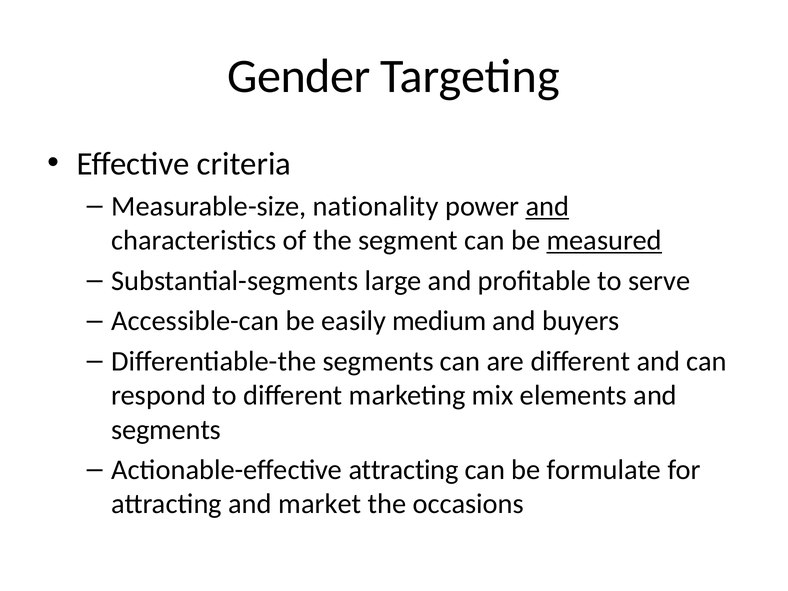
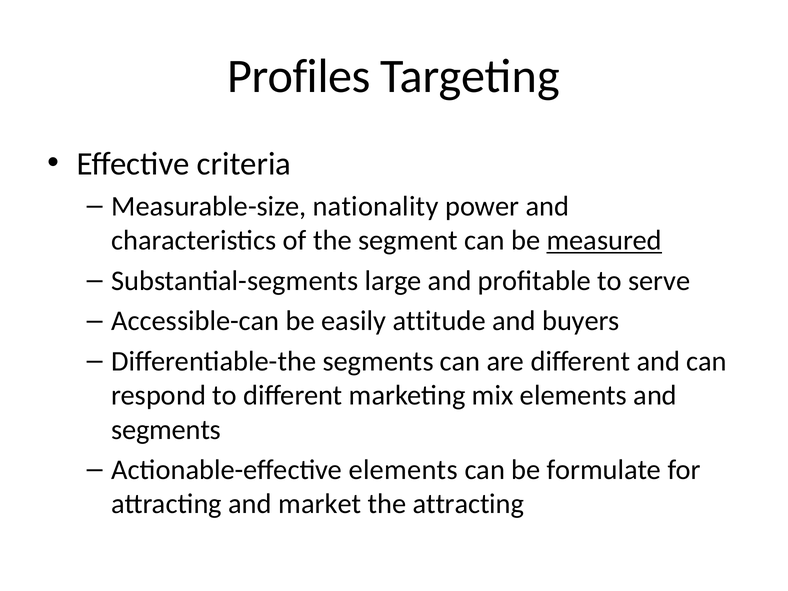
Gender: Gender -> Profiles (299, 76)
and underline: present -> none (547, 206)
medium: medium -> attitude (439, 321)
Actionable-effective attracting: attracting -> elements (403, 470)
the occasions: occasions -> attracting (468, 504)
